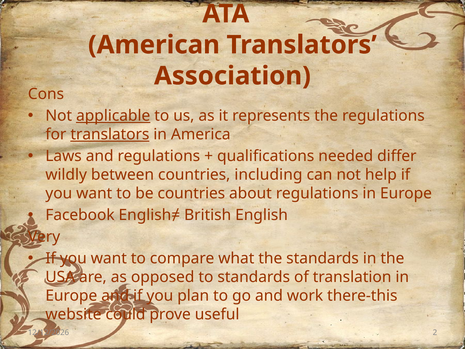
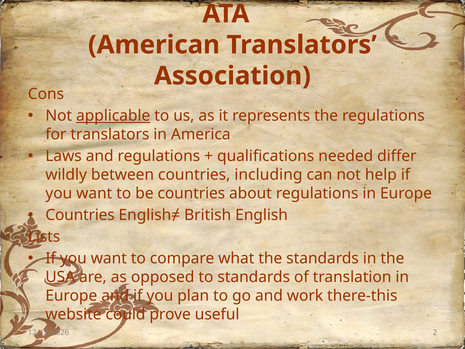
translators underline: present -> none (110, 134)
Facebook: Facebook -> Countries (80, 215)
Very: Very -> Lists (44, 237)
